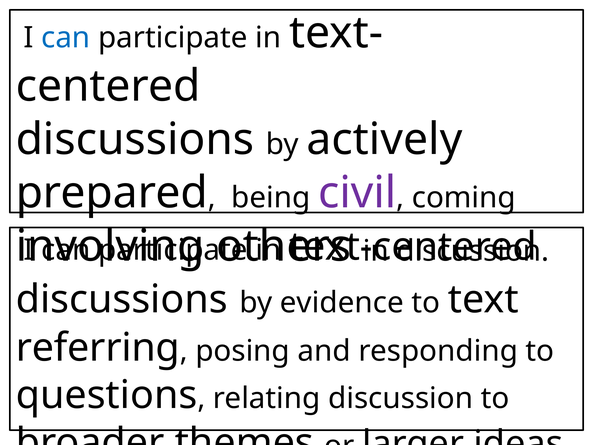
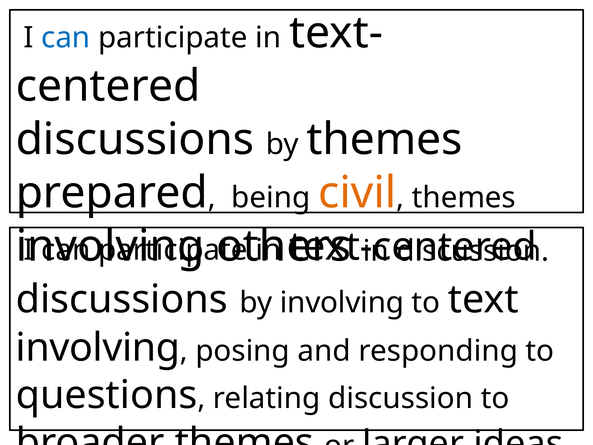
by actively: actively -> themes (384, 139)
civil colour: purple -> orange (357, 193)
coming: coming -> themes (464, 198)
by evidence: evidence -> involving (342, 302)
referring: referring -> involving (98, 348)
